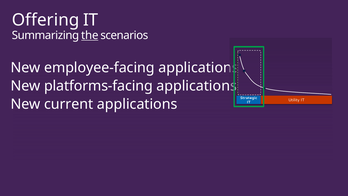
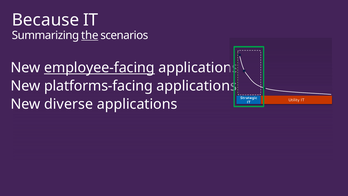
Offering: Offering -> Because (46, 20)
employee-facing underline: none -> present (99, 68)
current: current -> diverse (69, 104)
